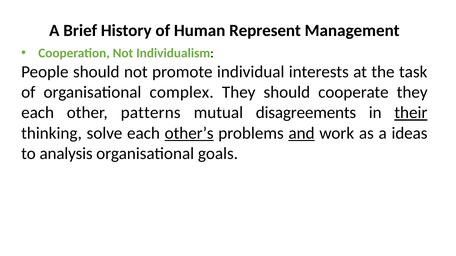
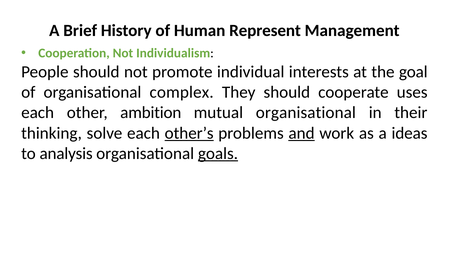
task: task -> goal (413, 72)
cooperate they: they -> uses (412, 92)
patterns: patterns -> ambition (151, 113)
mutual disagreements: disagreements -> organisational (306, 113)
their underline: present -> none (411, 113)
goals underline: none -> present (218, 154)
